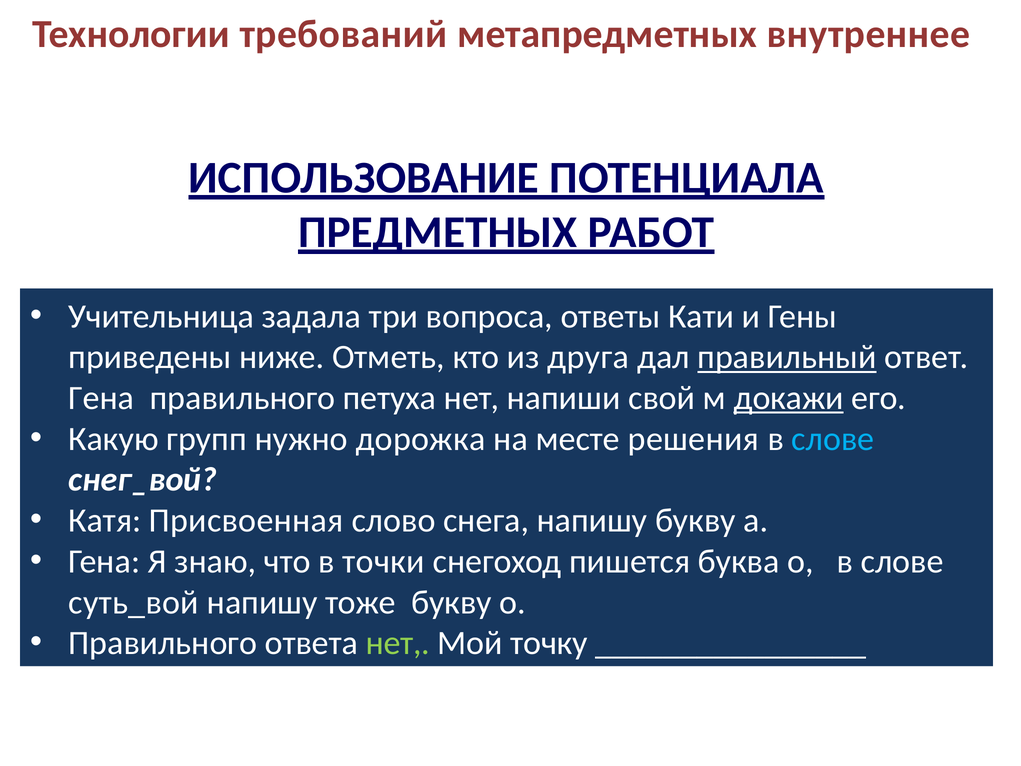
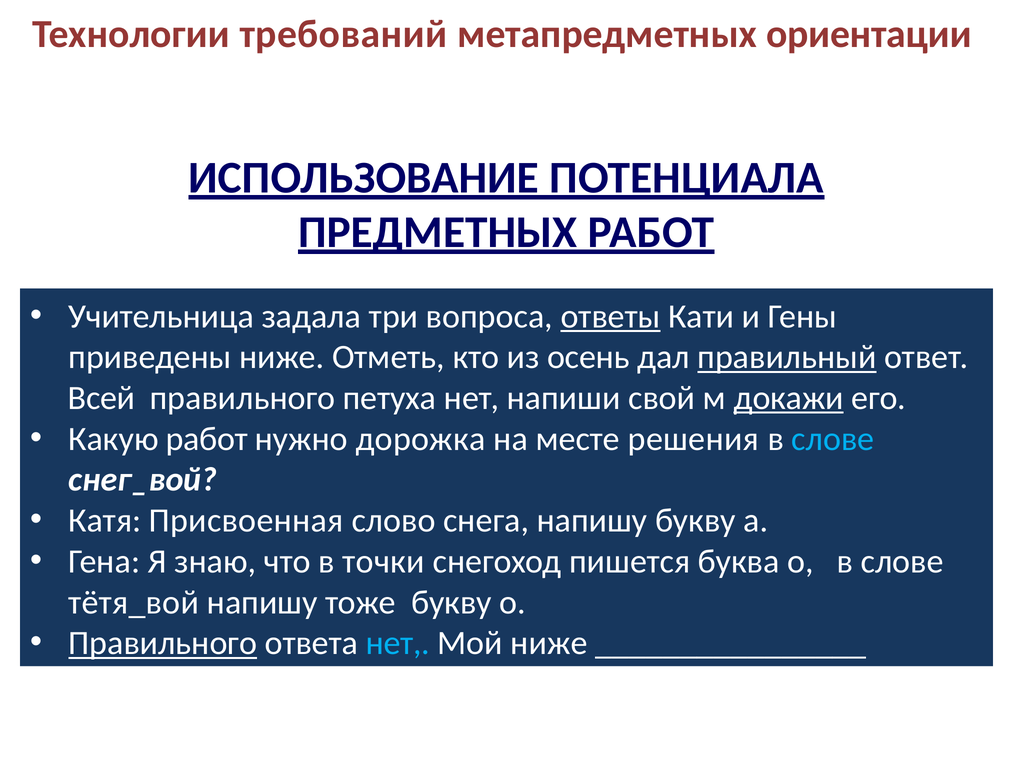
внутреннее: внутреннее -> ориентации (869, 34)
ответы underline: none -> present (611, 316)
друга: друга -> осень (588, 357)
Гена: Гена -> Всей (101, 398)
Какую групп: групп -> работ (207, 439)
суть_вой: суть_вой -> тётя_вой (134, 602)
Правильного underline: none -> present (163, 643)
нет colour: light green -> light blue (398, 643)
Мой точку: точку -> ниже (549, 643)
